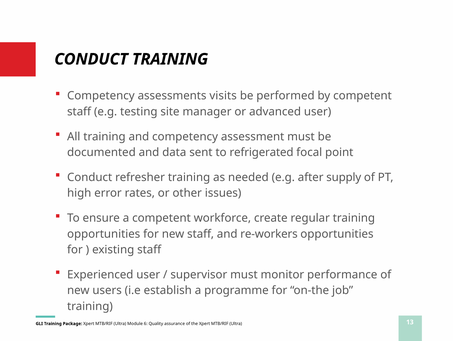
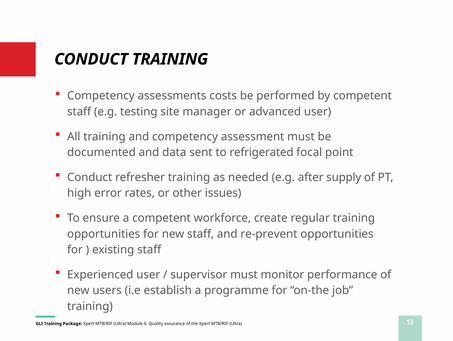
visits: visits -> costs (223, 96)
re-workers: re-workers -> re-prevent (269, 234)
